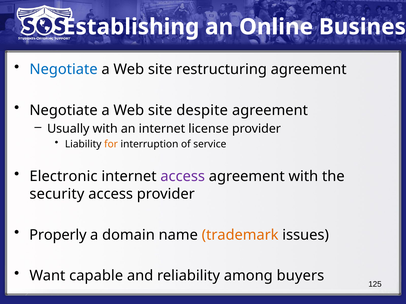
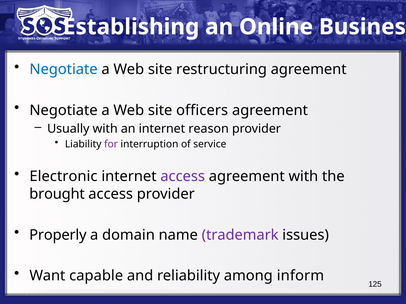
despite: despite -> officers (202, 110)
license: license -> reason (209, 129)
for colour: orange -> purple (111, 144)
security: security -> brought (57, 194)
trademark colour: orange -> purple (240, 235)
buyers: buyers -> inform (300, 276)
